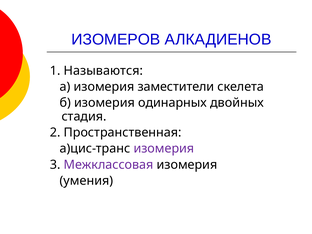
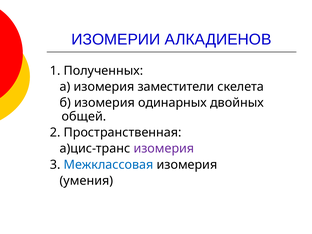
ИЗОМЕРОВ: ИЗОМЕРОВ -> ИЗОМЕРИИ (116, 39)
Называются: Называются -> Полученных (103, 71)
стадия: стадия -> общей (84, 116)
Межклассовая colour: purple -> blue (109, 165)
